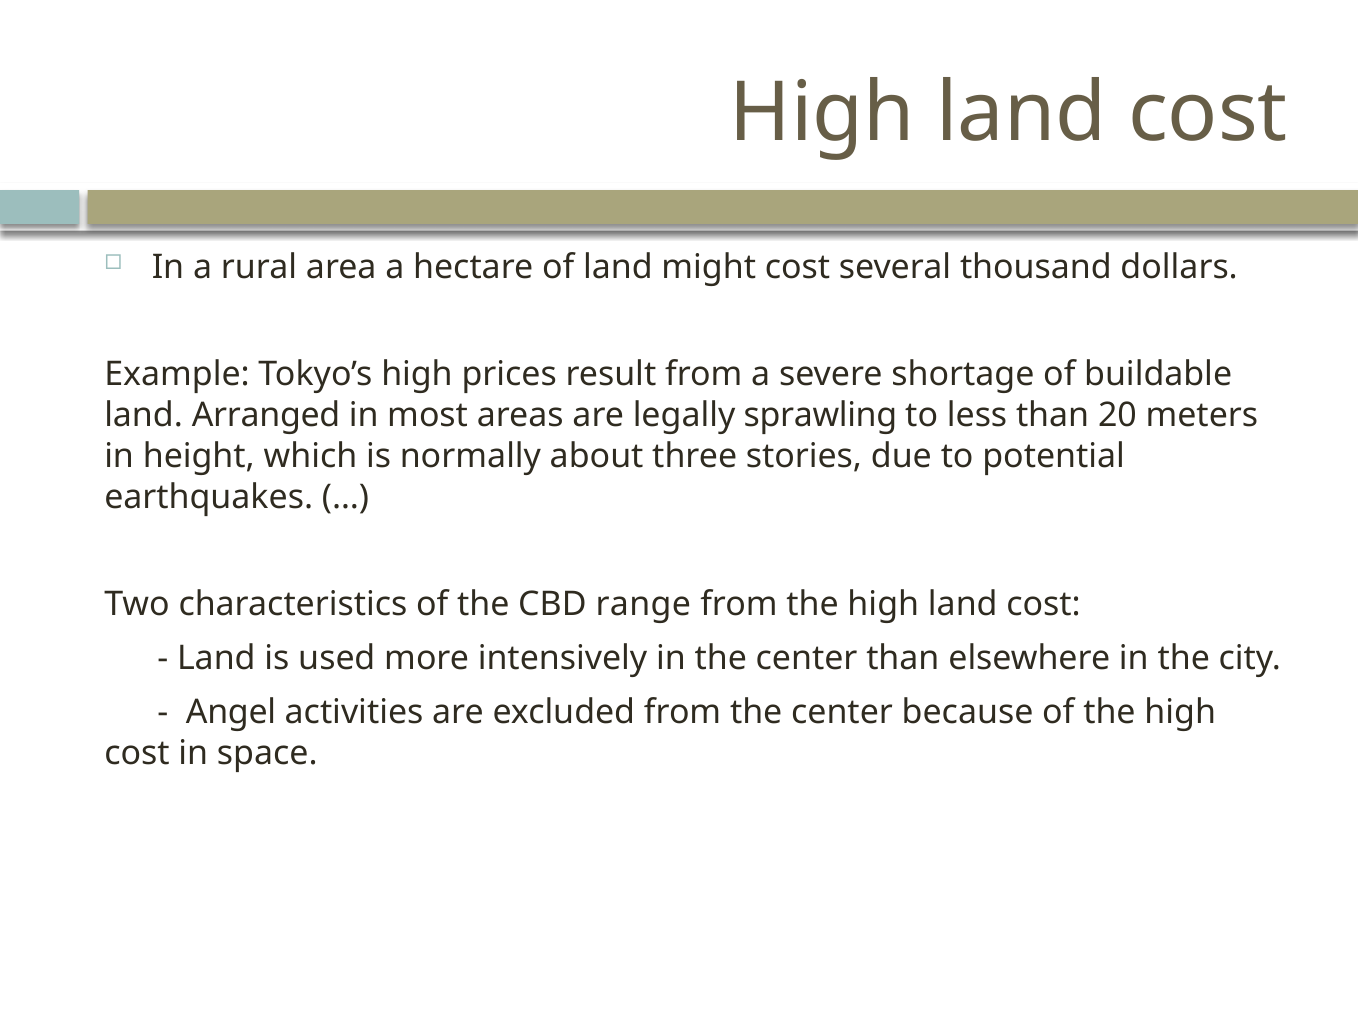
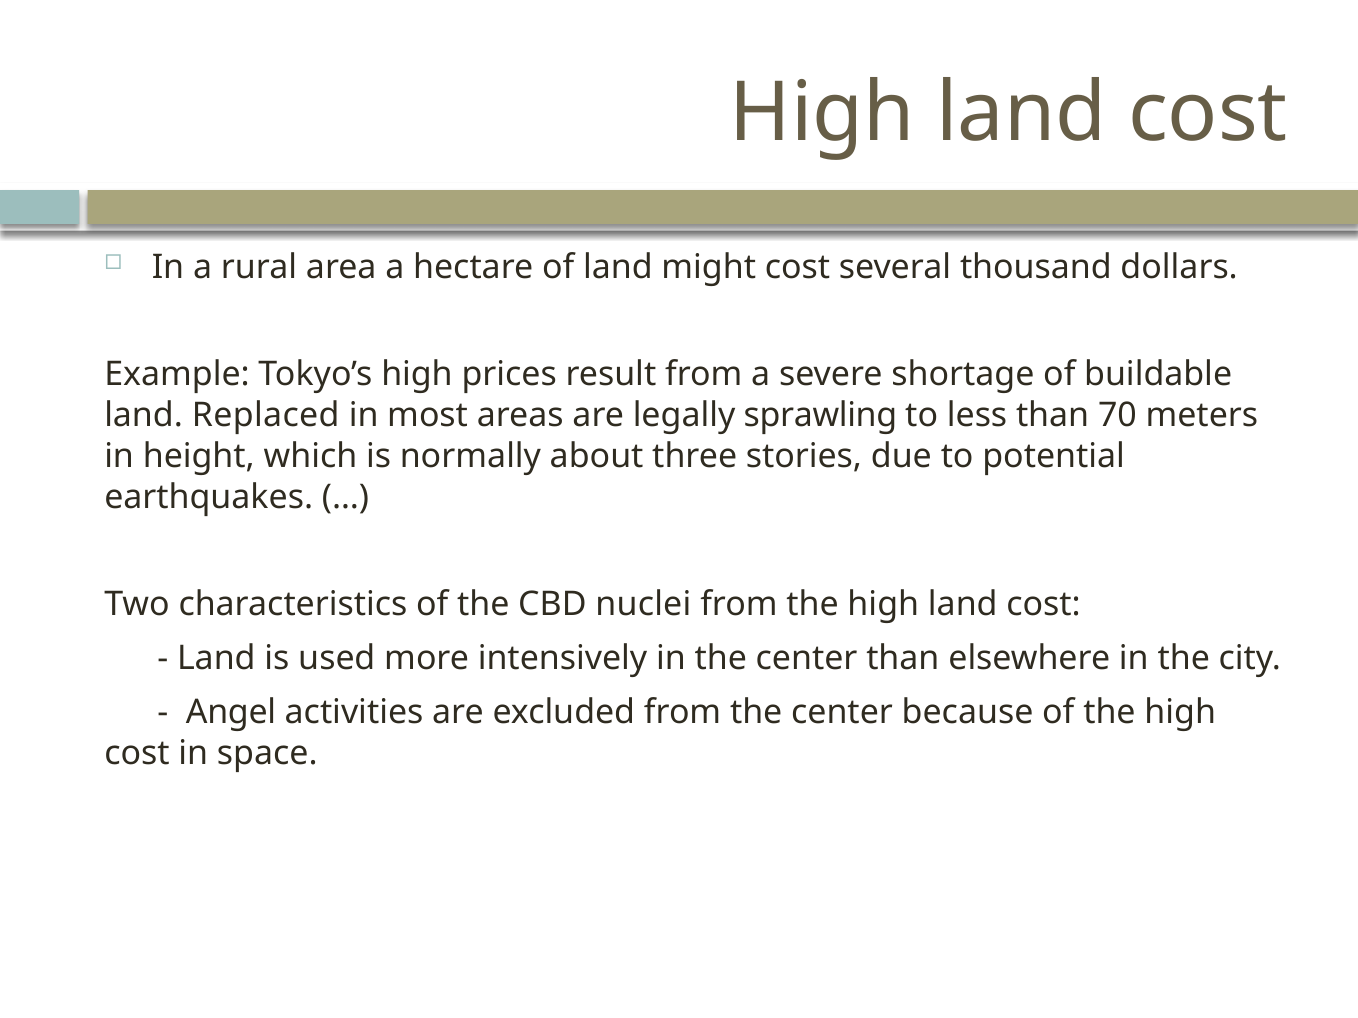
Arranged: Arranged -> Replaced (266, 416)
20: 20 -> 70 (1117, 416)
range: range -> nuclei (643, 605)
